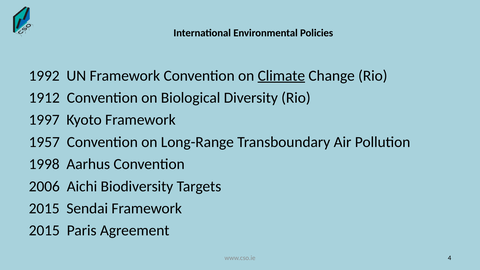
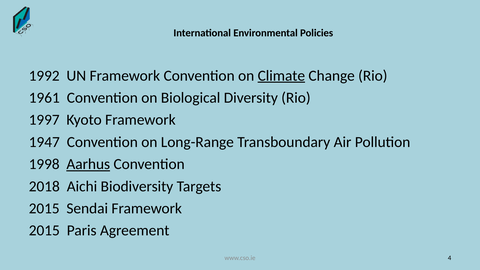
1912: 1912 -> 1961 (44, 98)
1957: 1957 -> 1947 (44, 142)
Aarhus underline: none -> present (88, 164)
2006: 2006 -> 2018 (44, 186)
